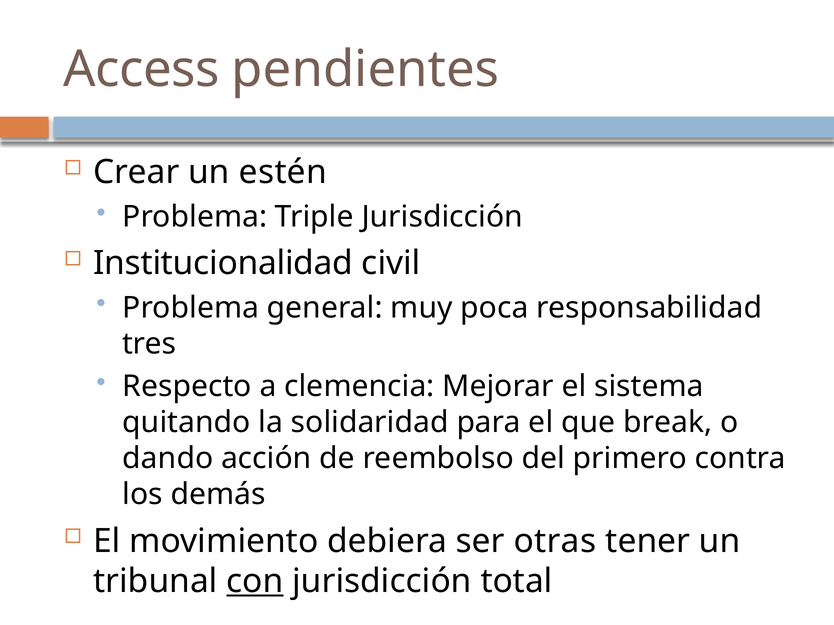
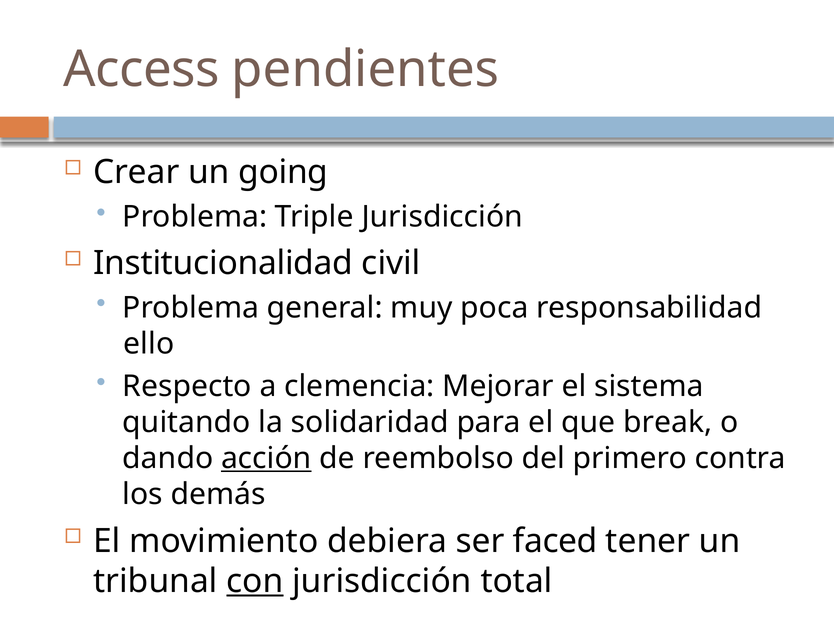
estén: estén -> going (283, 173)
tres: tres -> ello (149, 344)
acción underline: none -> present (266, 459)
otras: otras -> faced (555, 541)
